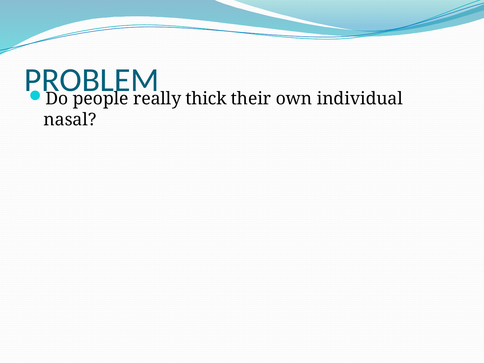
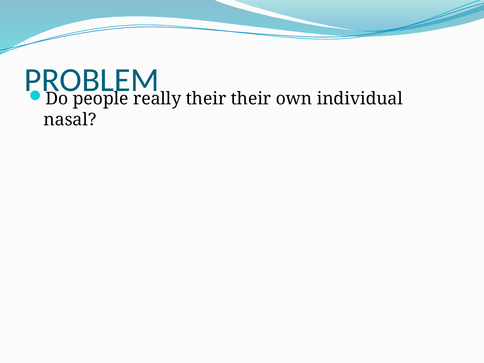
really thick: thick -> their (206, 99)
